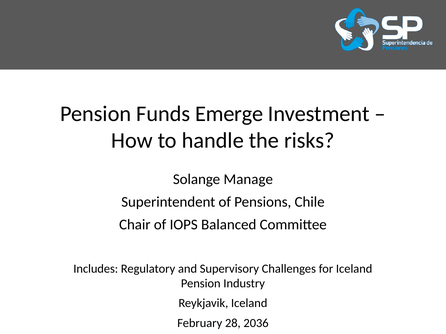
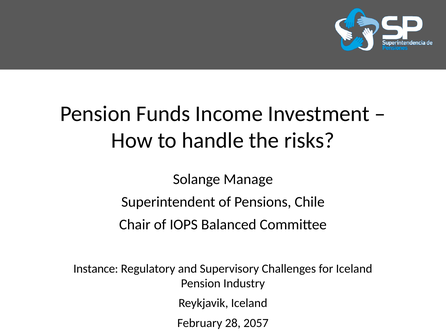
Emerge: Emerge -> Income (229, 114)
Includes: Includes -> Instance (96, 269)
2036: 2036 -> 2057 (256, 324)
